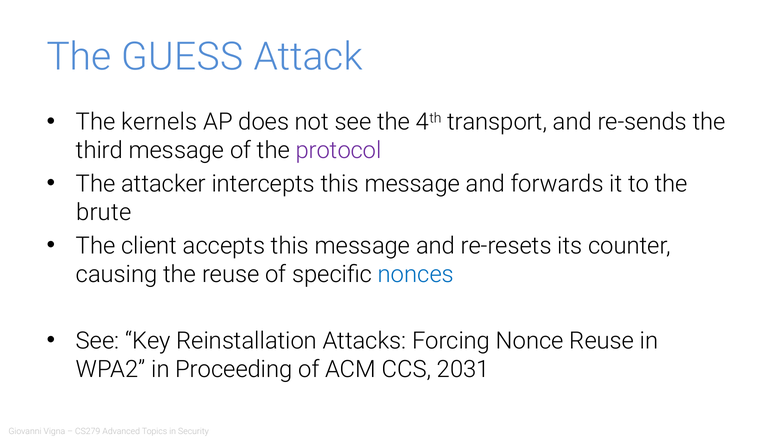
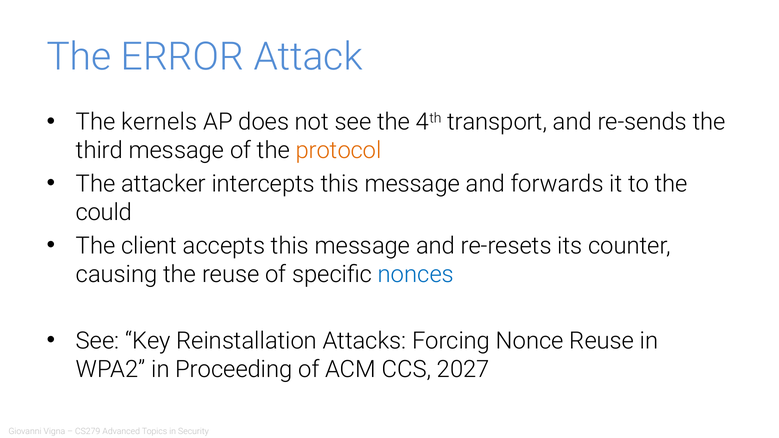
GUESS: GUESS -> ERROR (182, 57)
protocol colour: purple -> orange (339, 151)
brute: brute -> could (104, 213)
2031: 2031 -> 2027 (463, 370)
